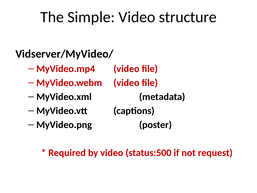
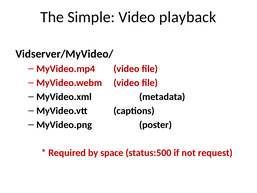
structure: structure -> playback (188, 17)
by video: video -> space (112, 152)
